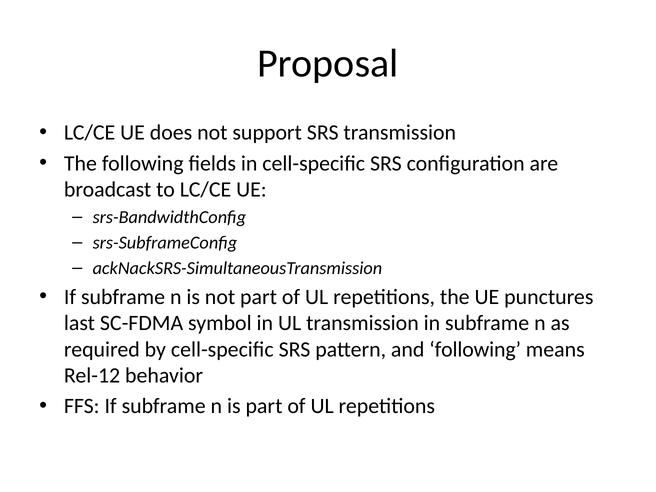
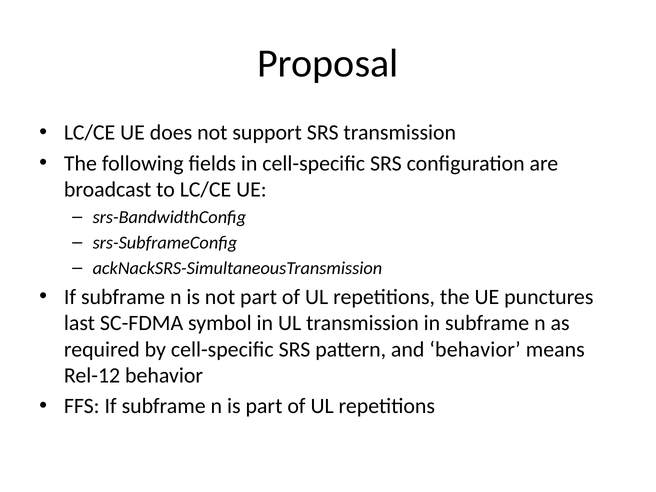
and following: following -> behavior (475, 349)
